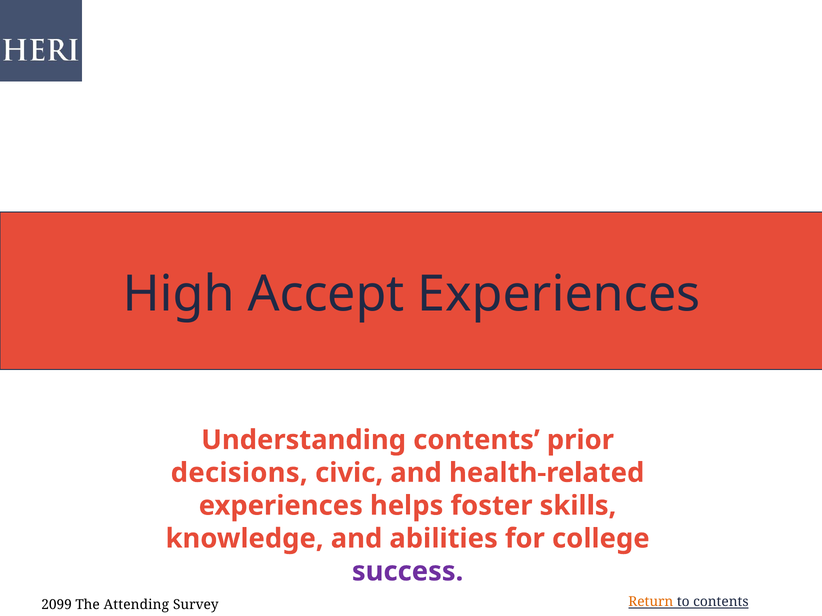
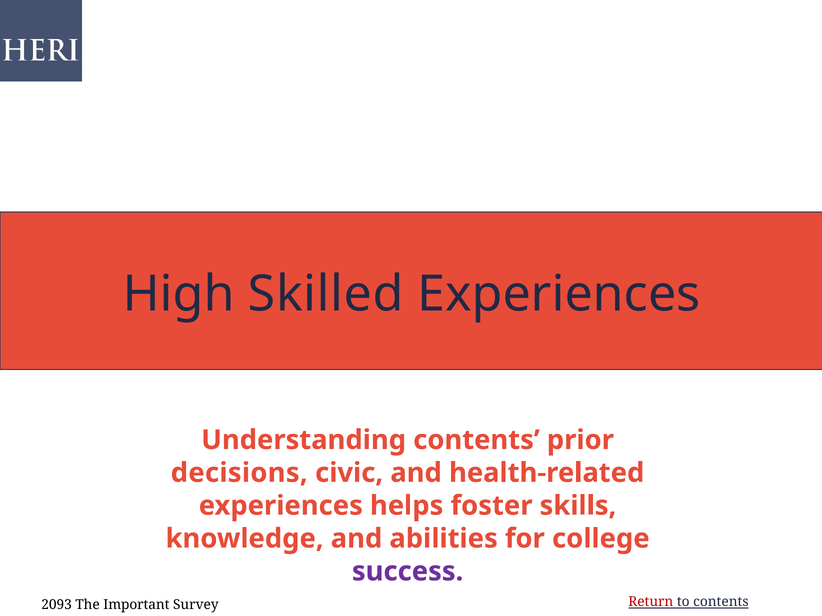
Accept: Accept -> Skilled (326, 295)
2099: 2099 -> 2093 (57, 605)
Attending: Attending -> Important (136, 605)
Return colour: orange -> red (651, 602)
